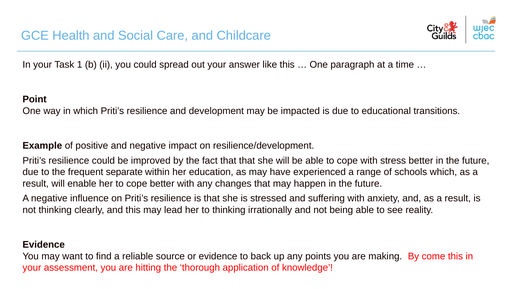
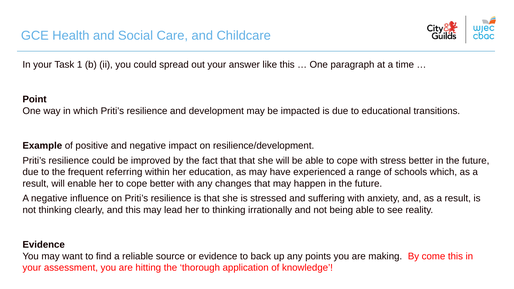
separate: separate -> referring (124, 172)
